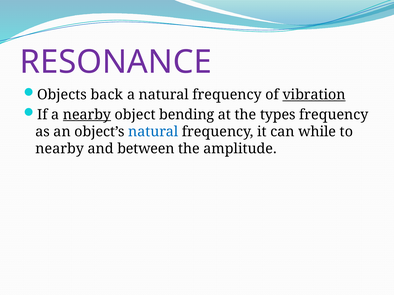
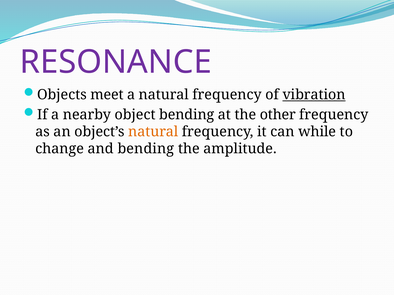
back: back -> meet (107, 95)
nearby underline: present -> none (87, 115)
types: types -> other (278, 115)
natural colour: blue -> orange (153, 132)
nearby: nearby -> change (60, 149)
and between: between -> bending (146, 149)
